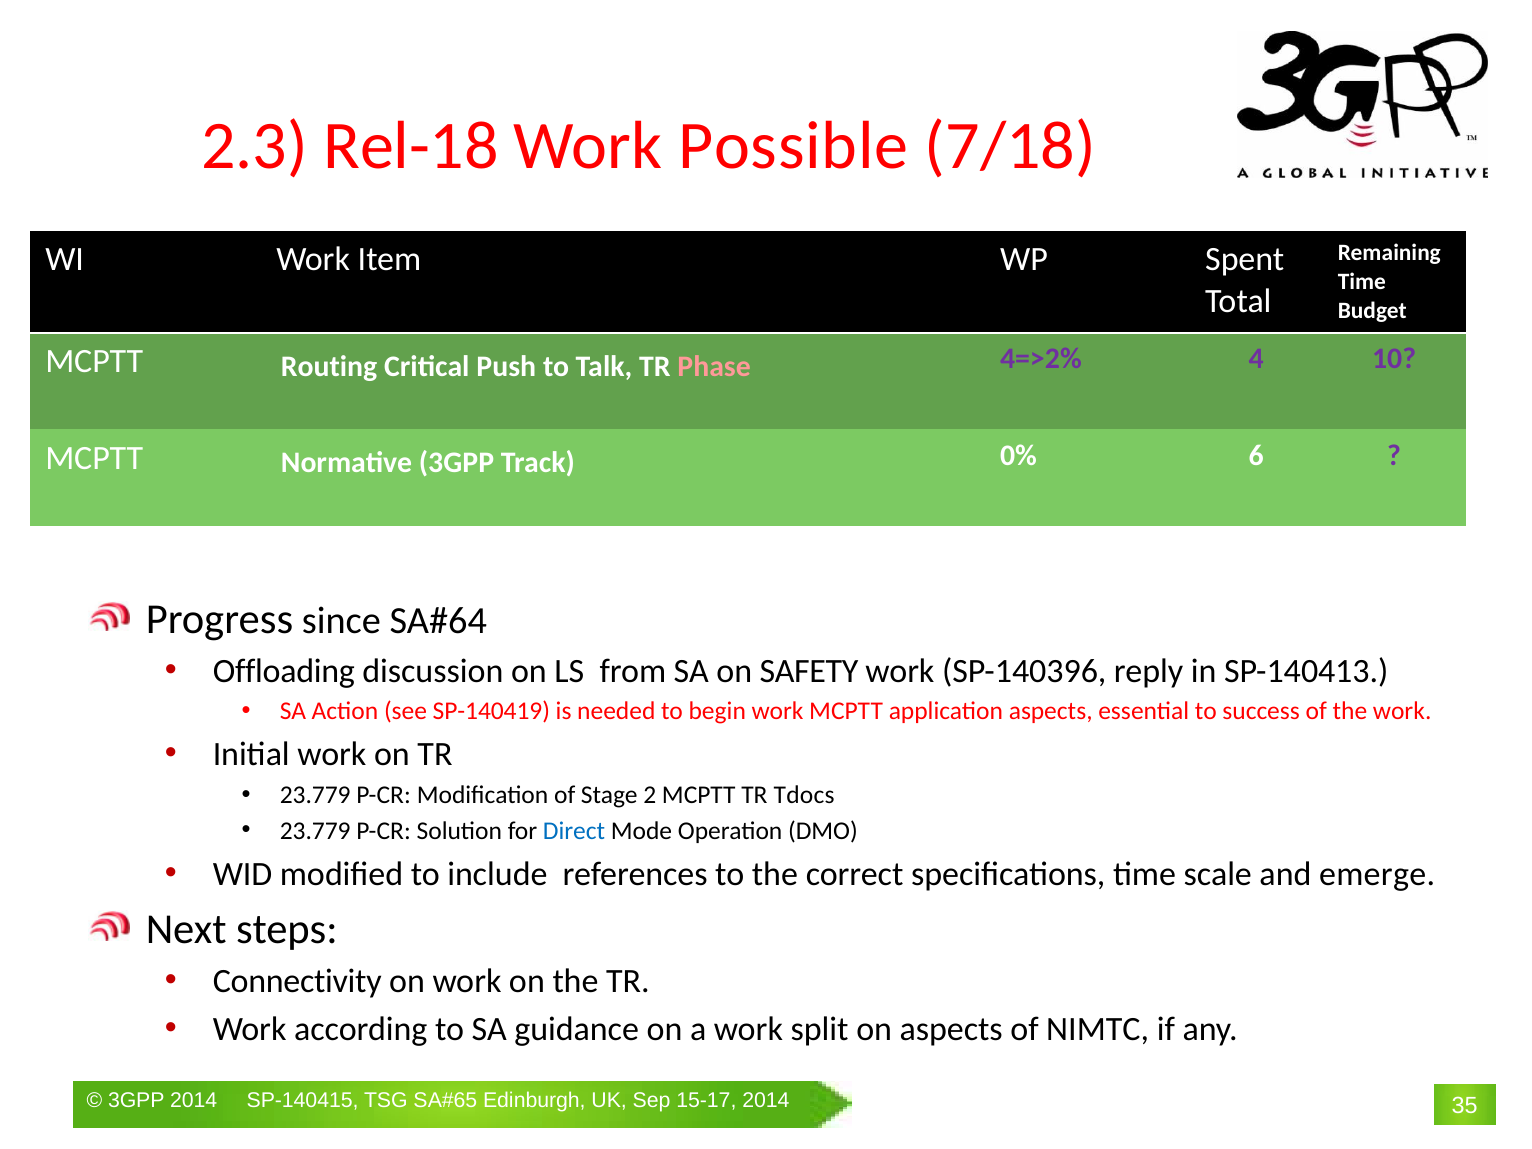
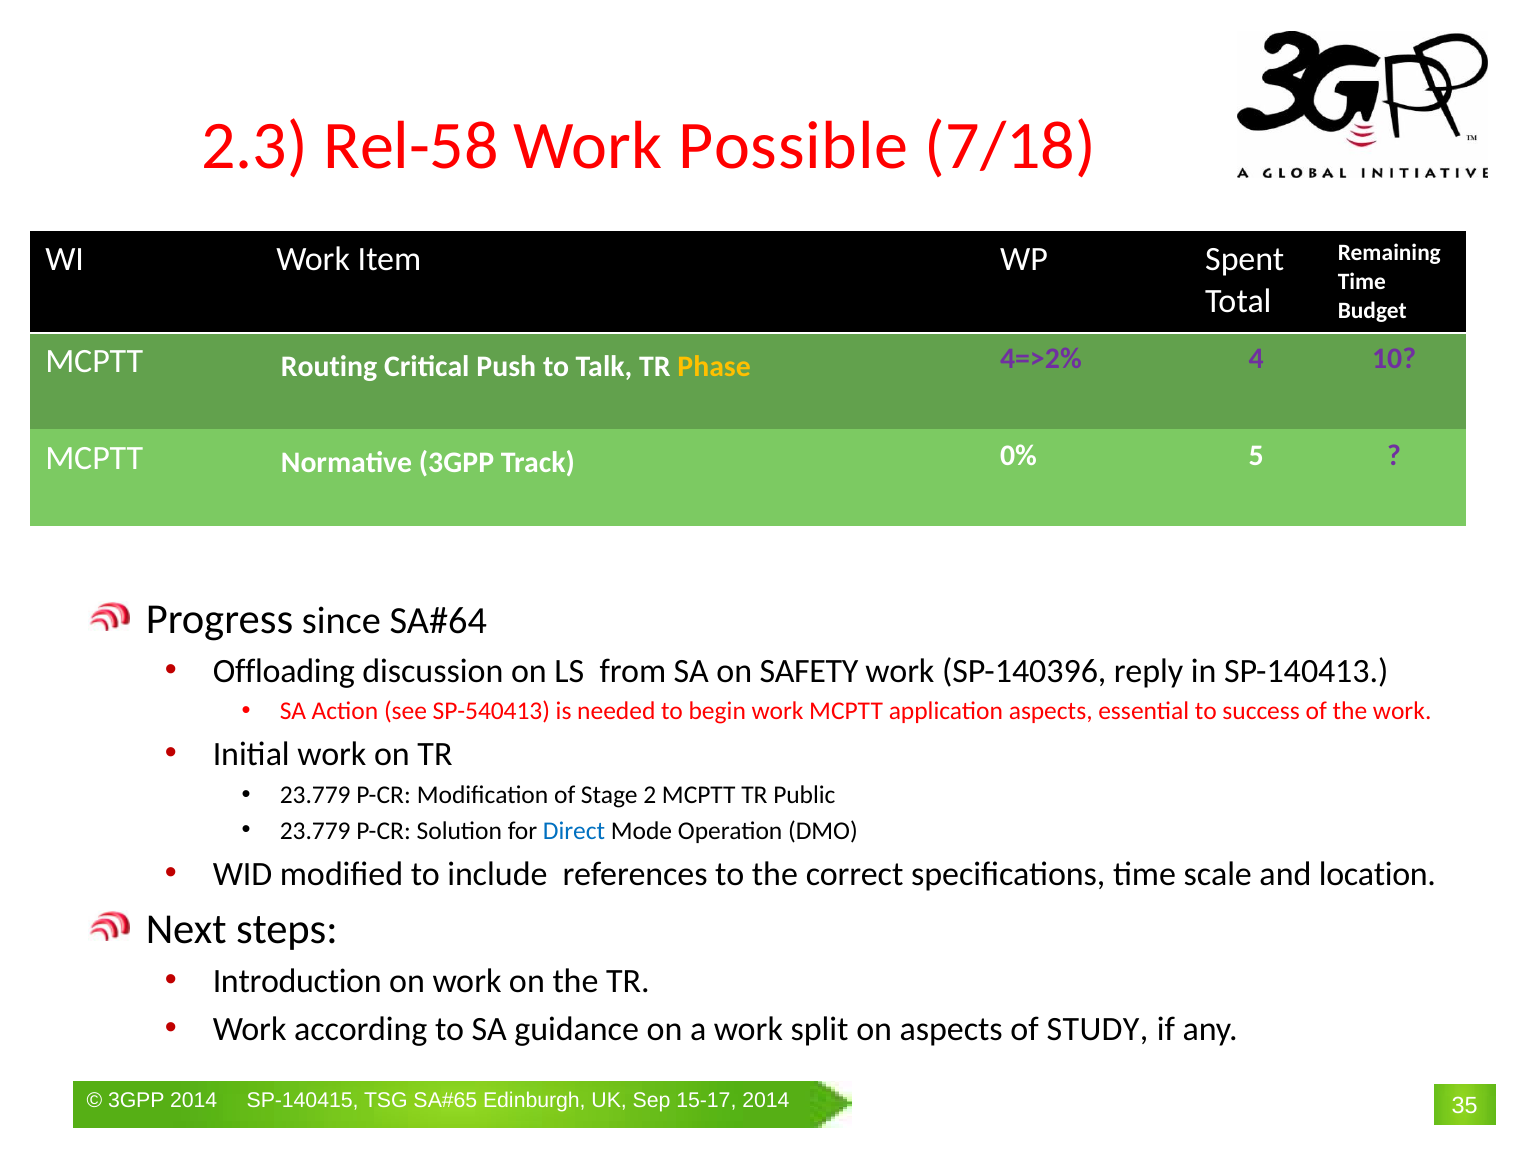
Rel-18: Rel-18 -> Rel-58 (411, 146)
Phase colour: pink -> yellow (714, 366)
6: 6 -> 5 (1256, 455)
SP-140419: SP-140419 -> SP-540413 (491, 712)
Tdocs: Tdocs -> Public (804, 795)
emerge: emerge -> location (1377, 874)
Connectivity: Connectivity -> Introduction (297, 981)
NIMTC: NIMTC -> STUDY (1098, 1029)
